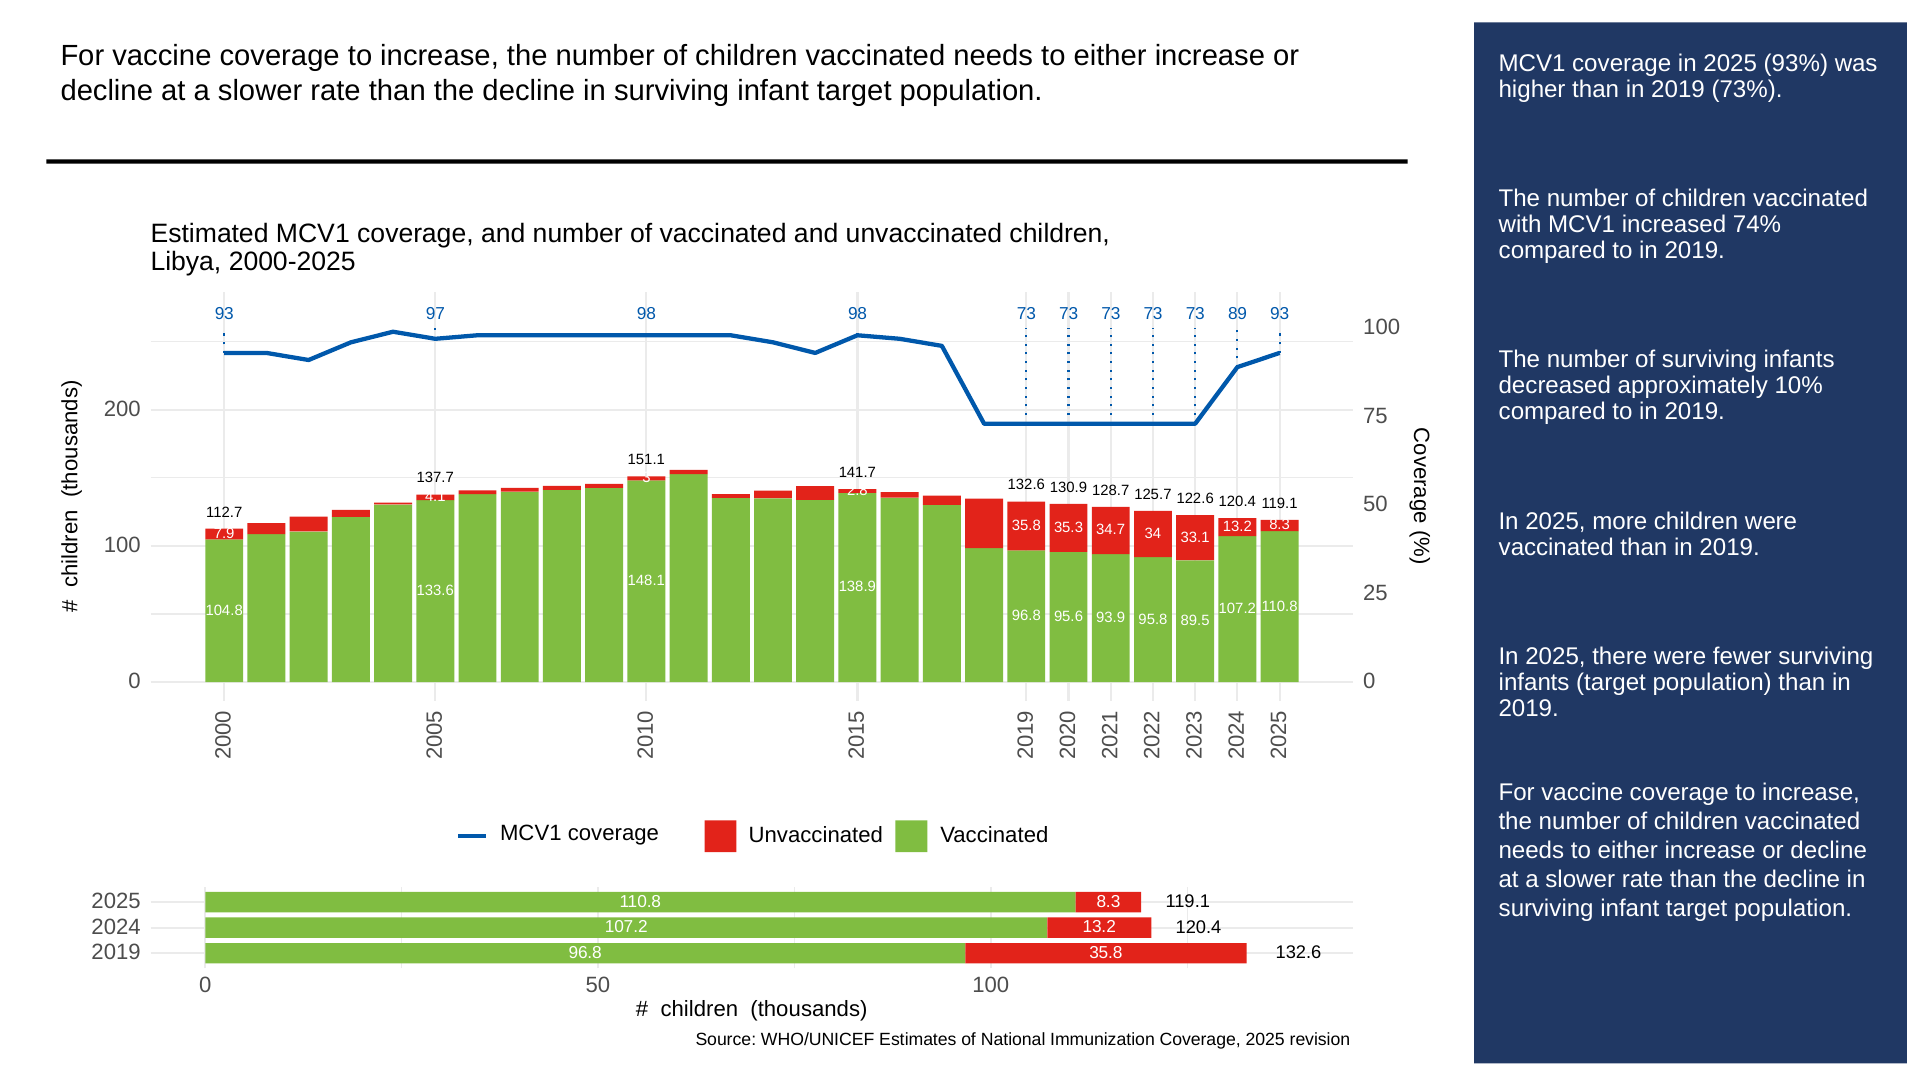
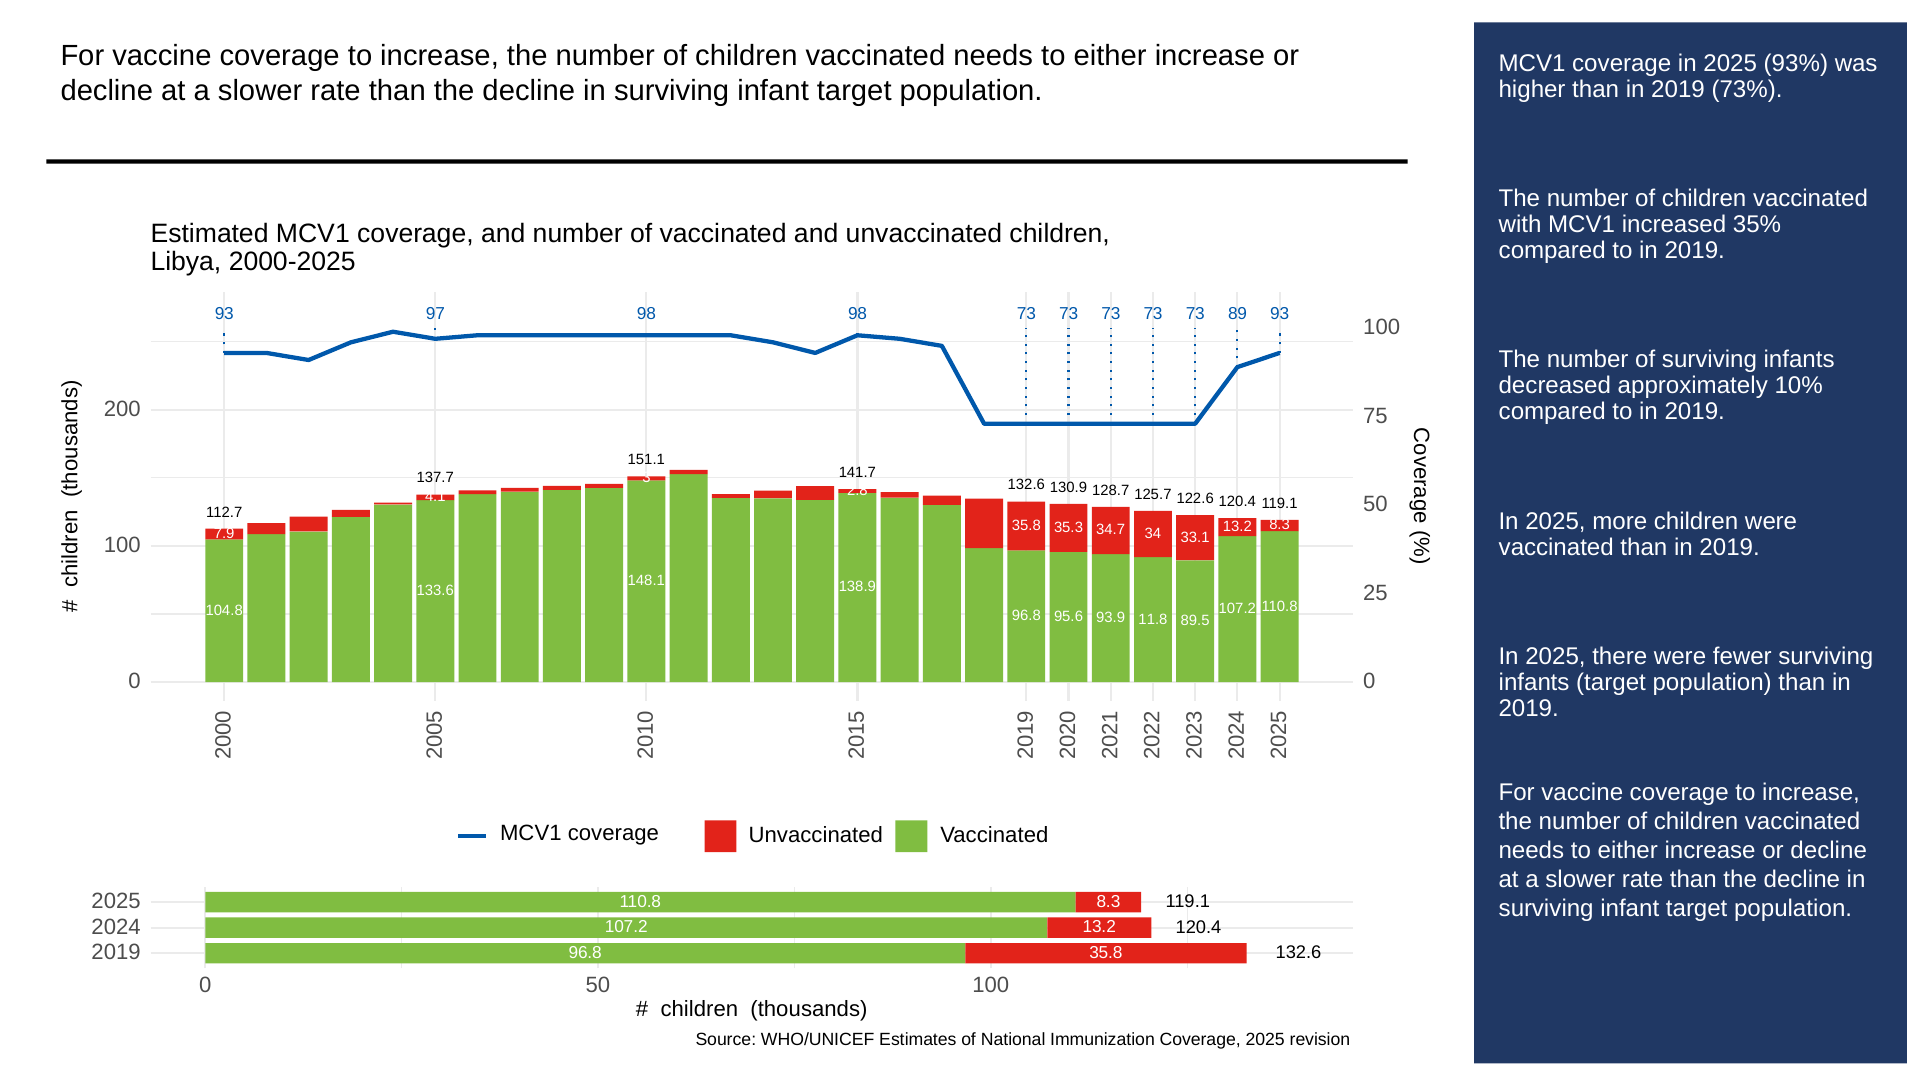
74%: 74% -> 35% (1757, 225)
95.8: 95.8 -> 11.8 (1153, 619)
